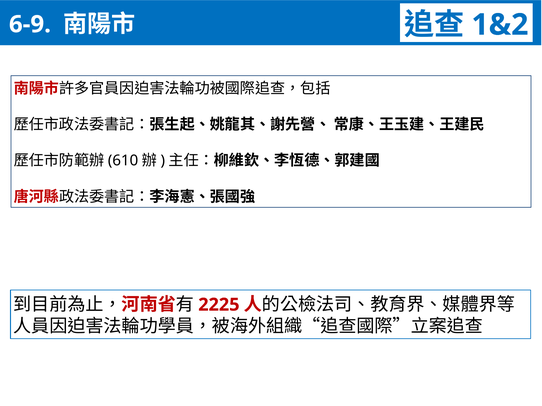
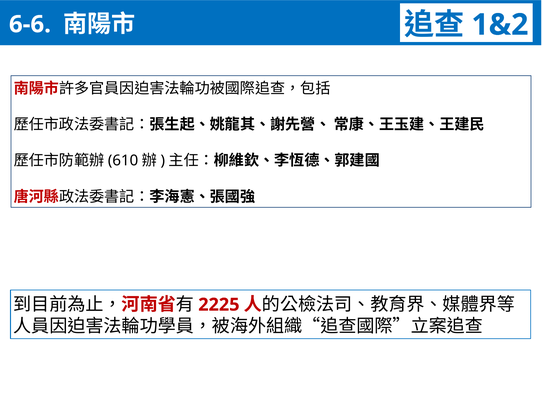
6-9: 6-9 -> 6-6 (30, 24)
